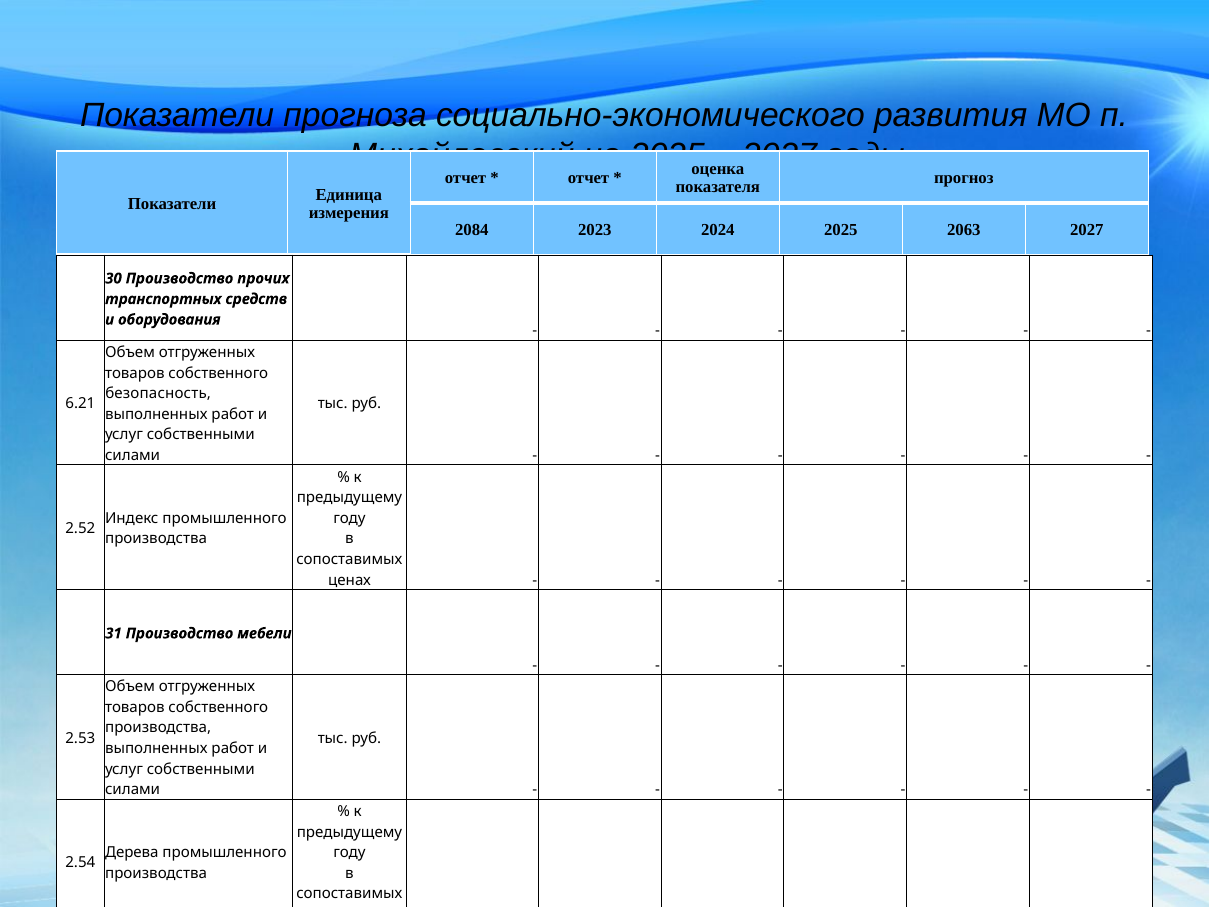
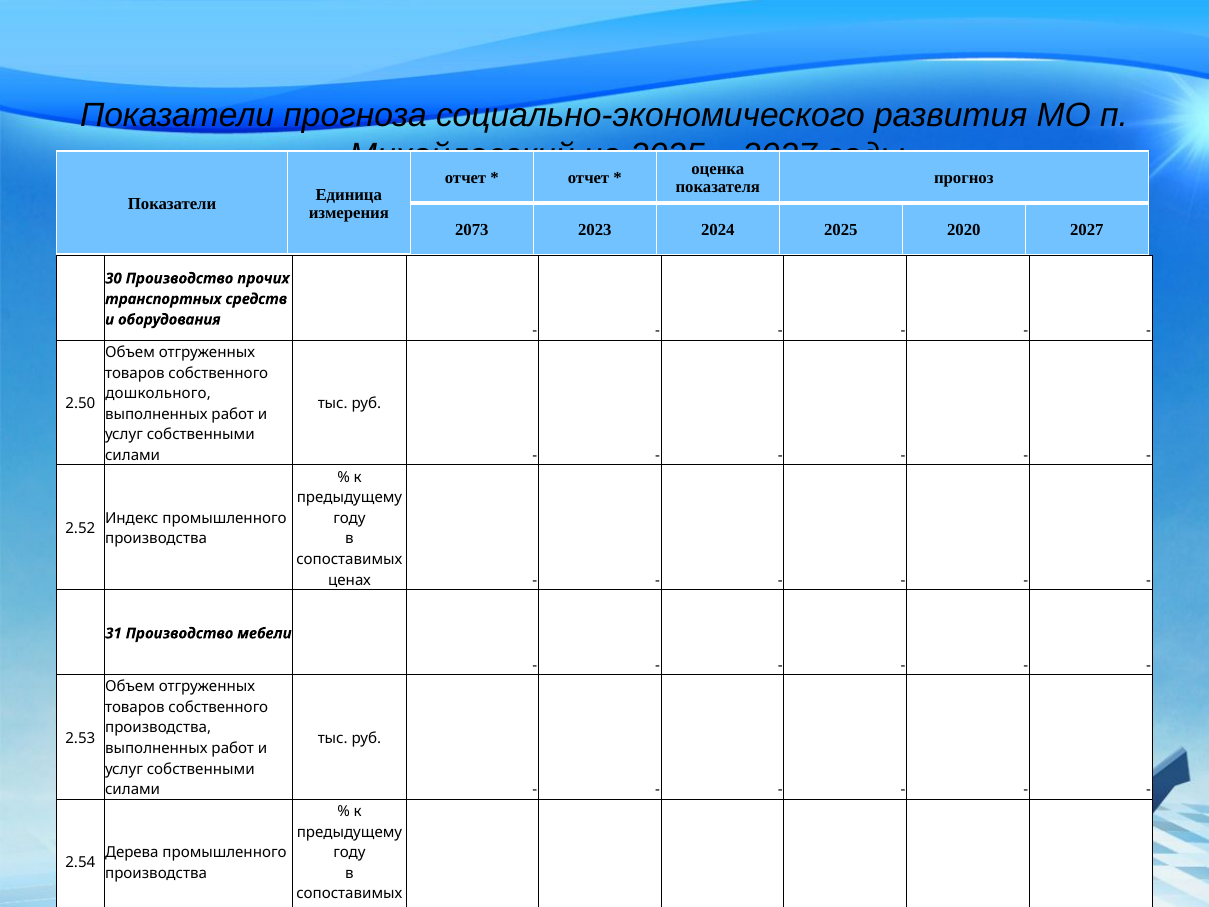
2084: 2084 -> 2073 (472, 230)
2063: 2063 -> 2020 (964, 230)
безопасность: безопасность -> дошкольного (158, 393)
6.21: 6.21 -> 2.50 (80, 404)
